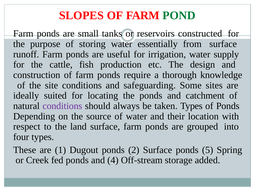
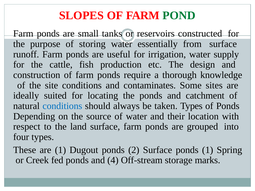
safeguarding: safeguarding -> contaminates (150, 85)
conditions colour: purple -> blue (62, 106)
ponds 5: 5 -> 1 (208, 150)
added: added -> marks (208, 160)
